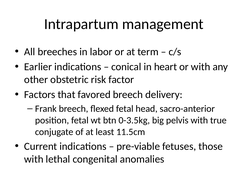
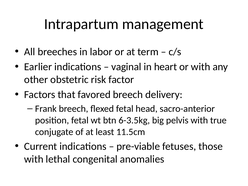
conical: conical -> vaginal (126, 67)
0-3.5kg: 0-3.5kg -> 6-3.5kg (134, 120)
